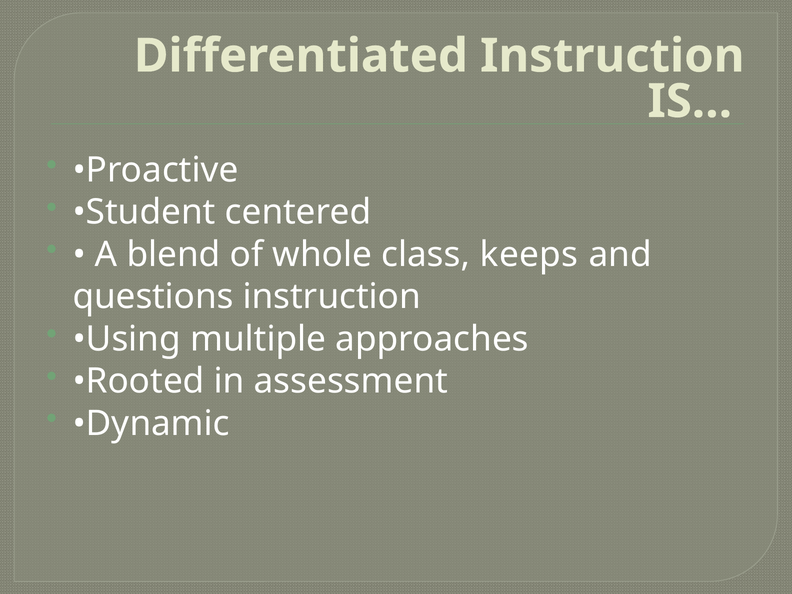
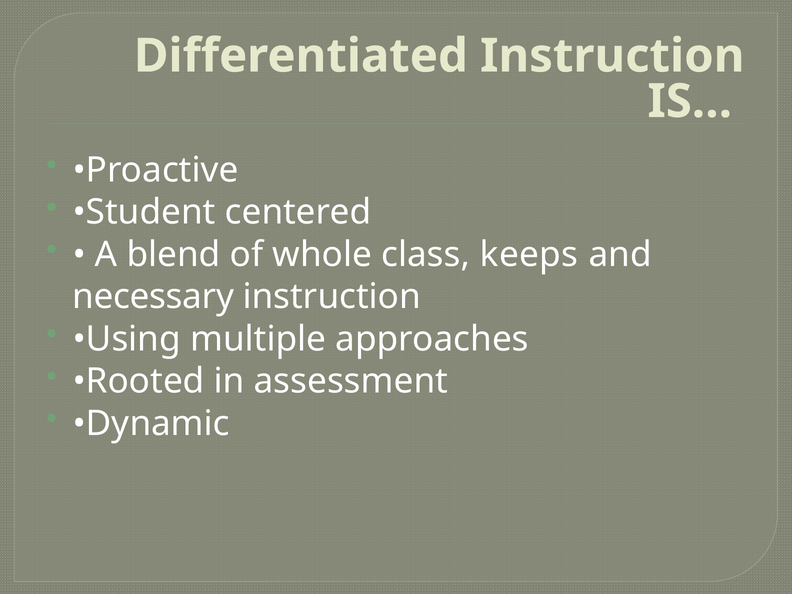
questions: questions -> necessary (153, 297)
